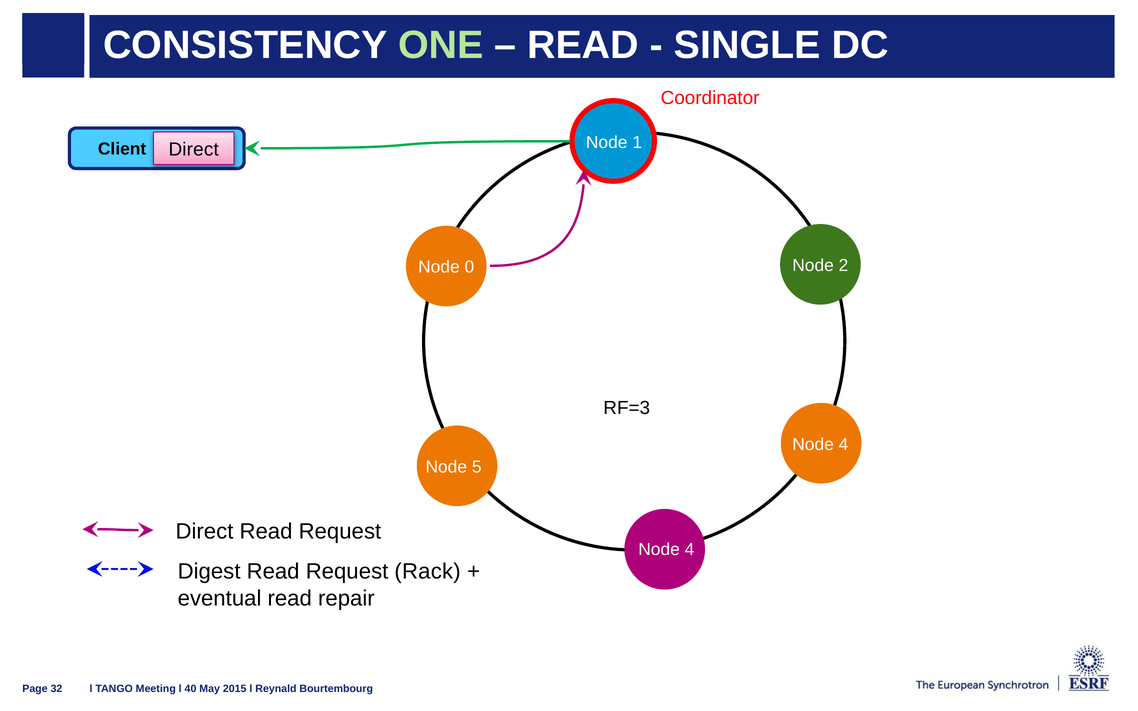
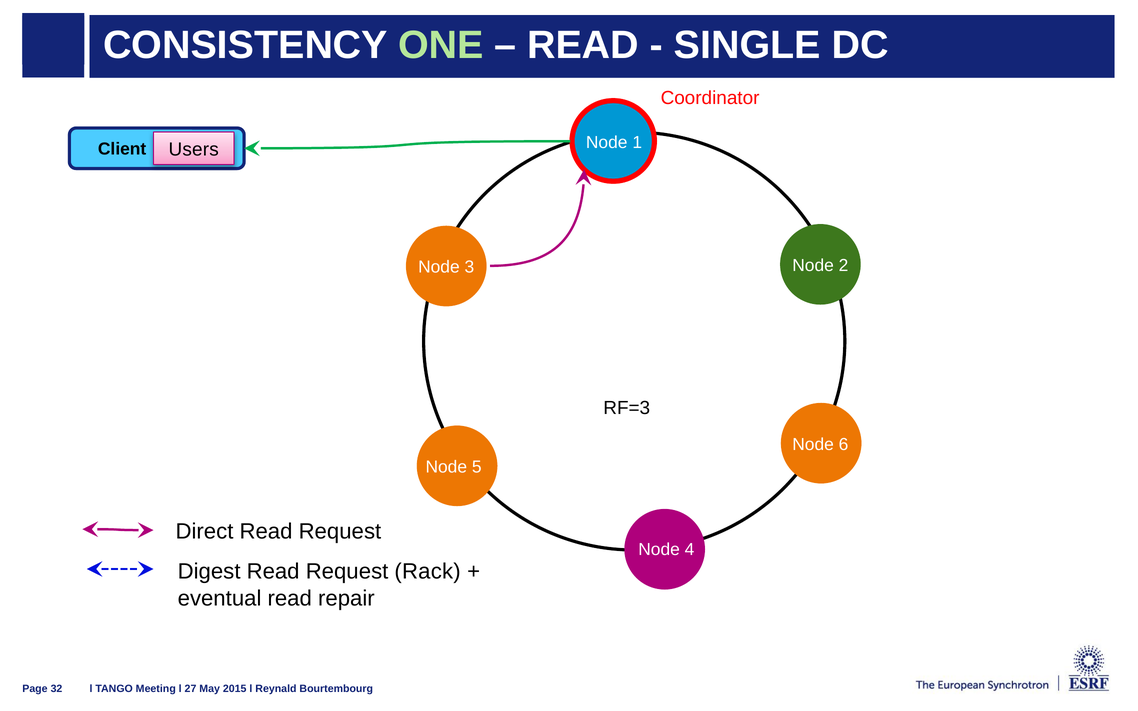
Client Direct: Direct -> Users (194, 149)
0: 0 -> 3 (469, 267)
4: 4 -> 6 (844, 444)
40: 40 -> 27 (190, 689)
